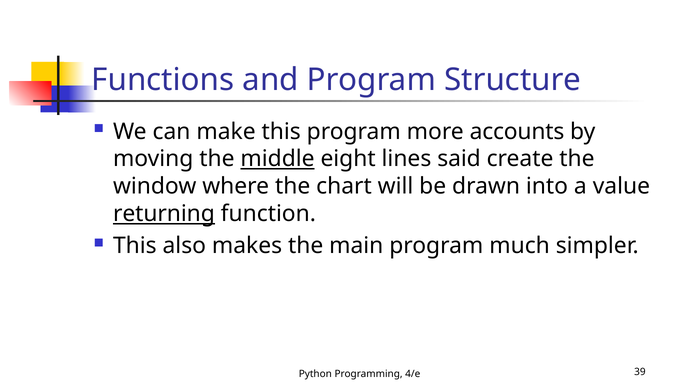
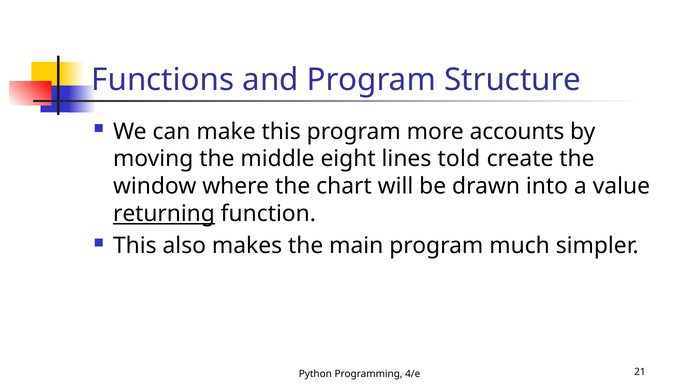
middle underline: present -> none (278, 159)
said: said -> told (459, 159)
39: 39 -> 21 (640, 372)
